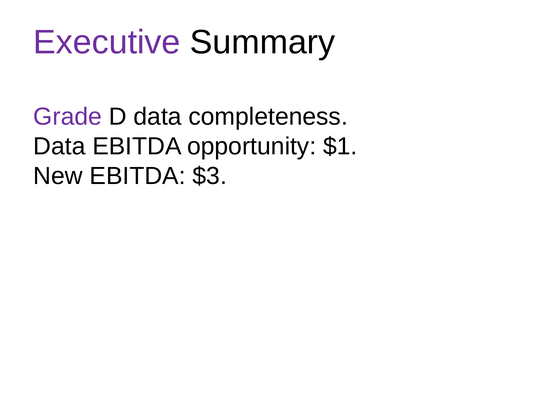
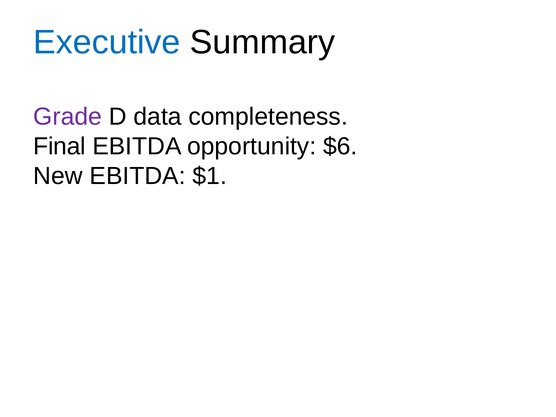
Executive colour: purple -> blue (107, 42)
Data: Data -> Final (59, 146)
$1: $1 -> $6 (340, 146)
$3: $3 -> $1 (210, 176)
